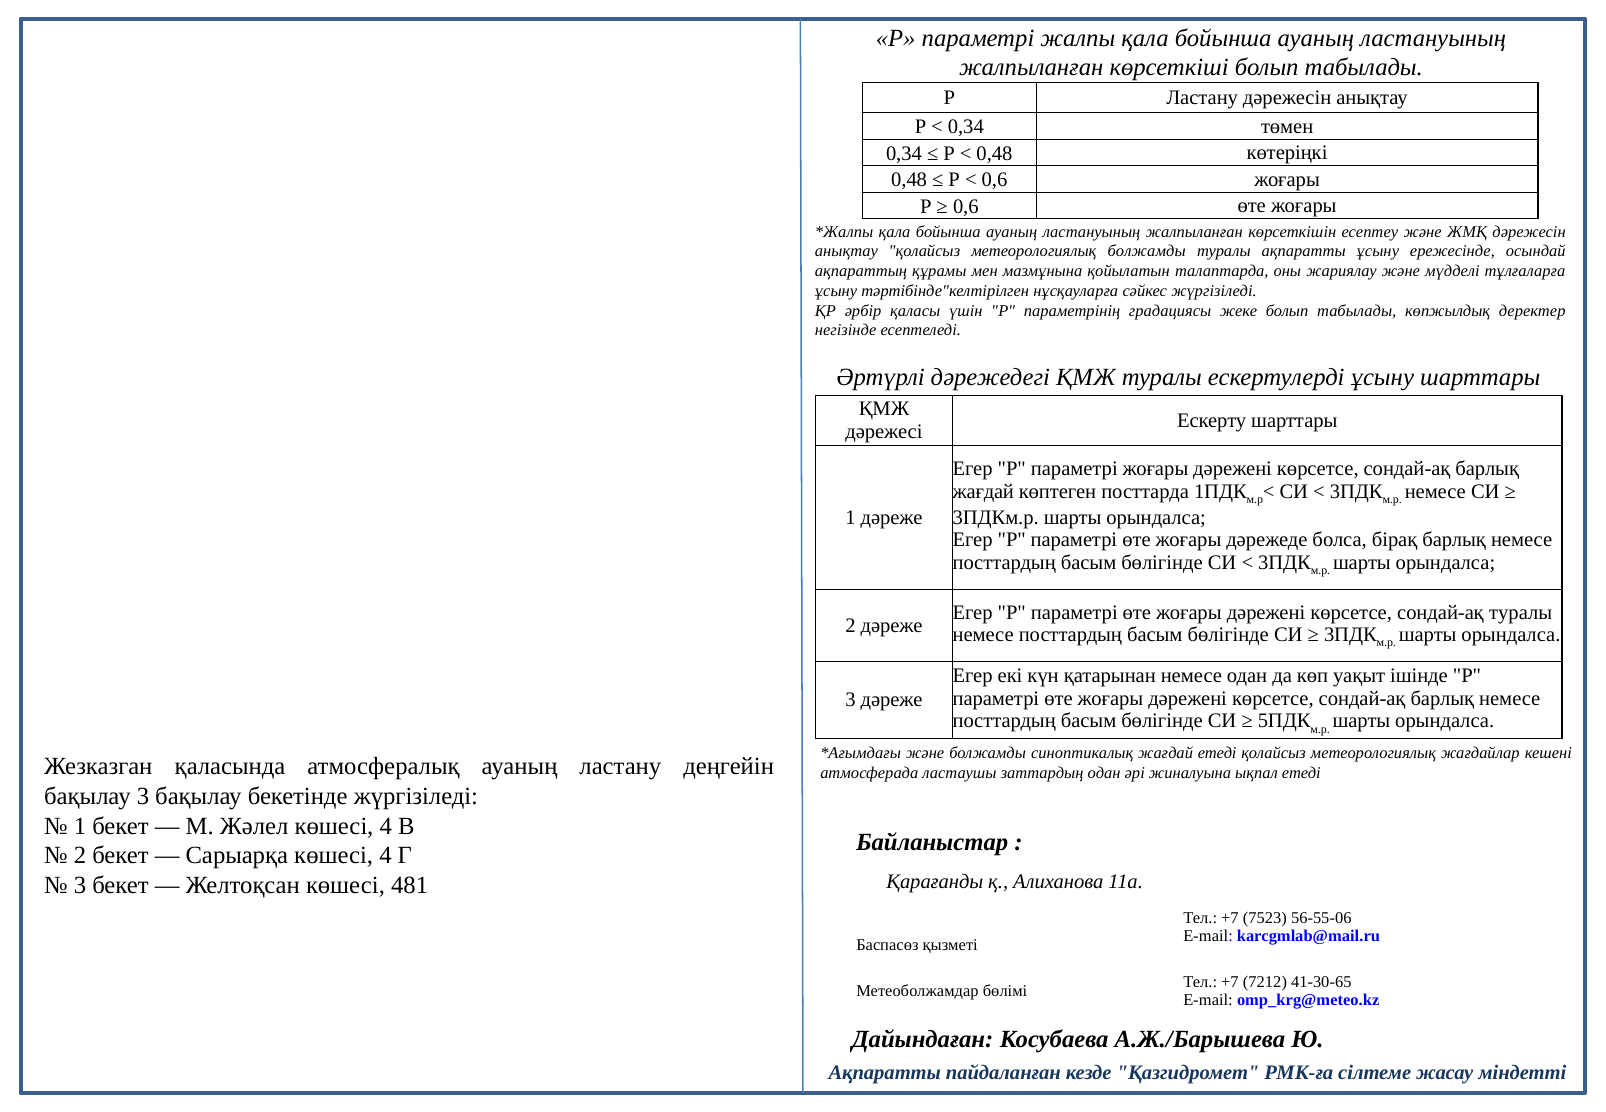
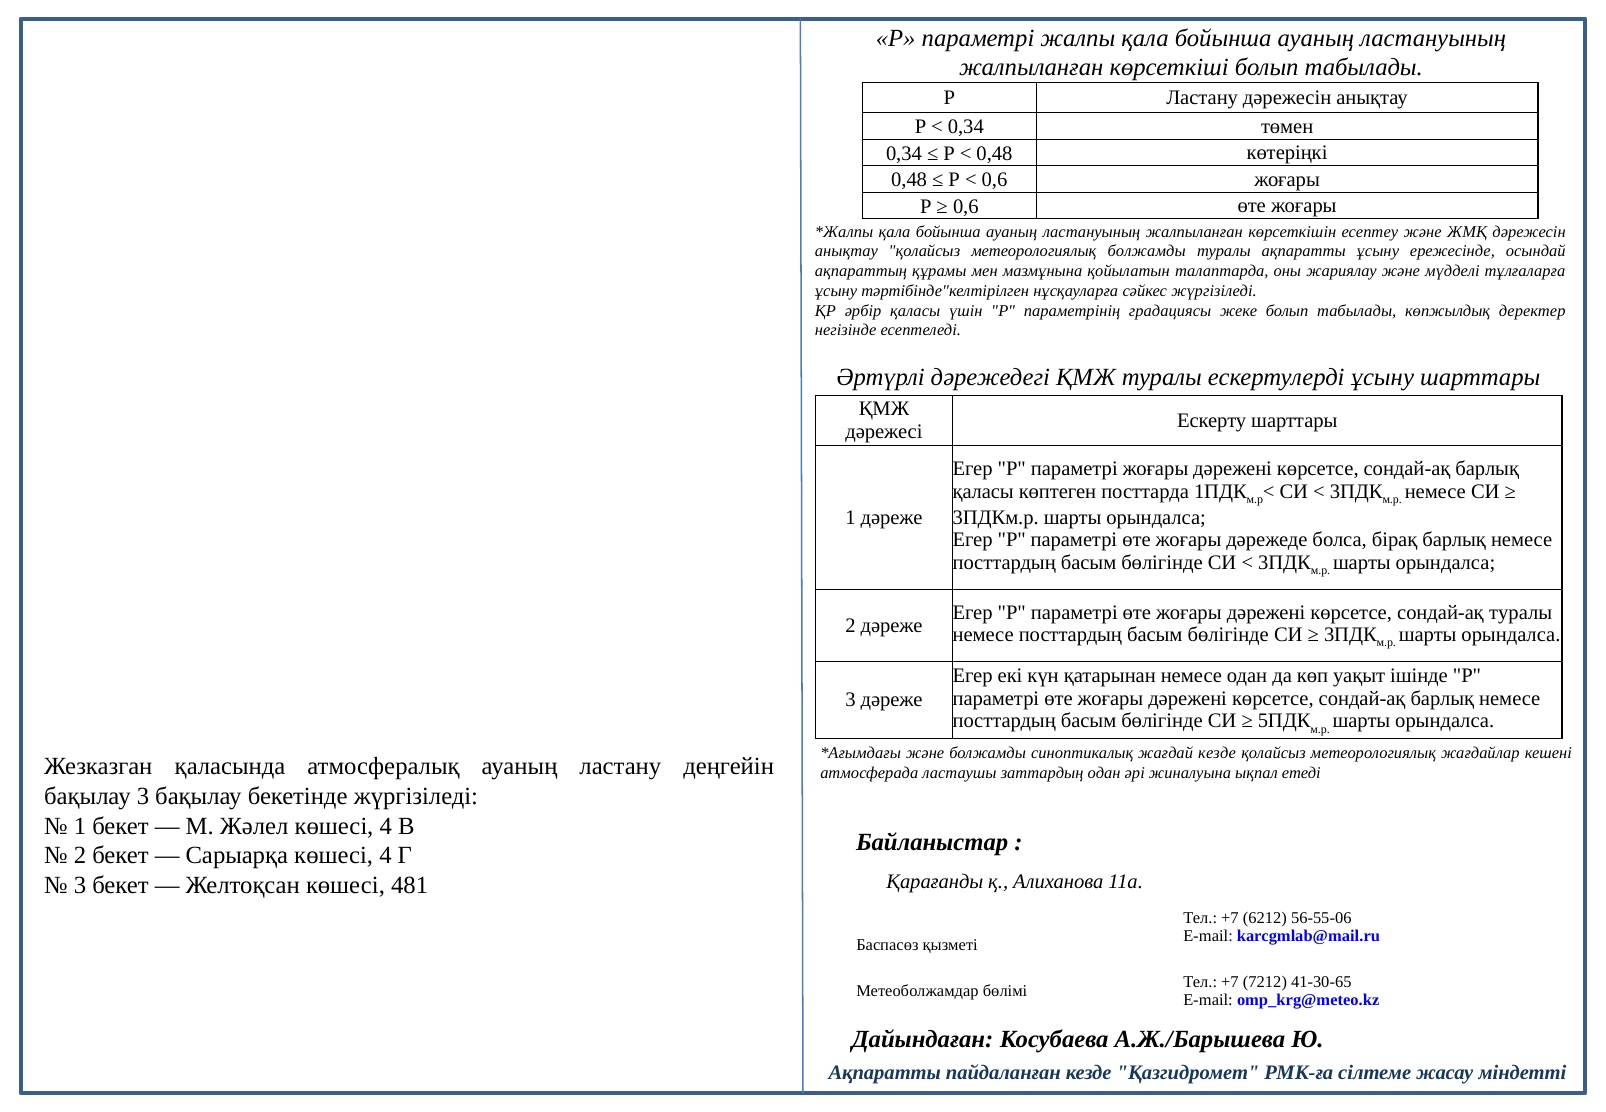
жағдай: жағдай -> қаласы (983, 491)
жағдай етеді: етеді -> кезде (1217, 753)
7523: 7523 -> 6212 (1265, 918)
